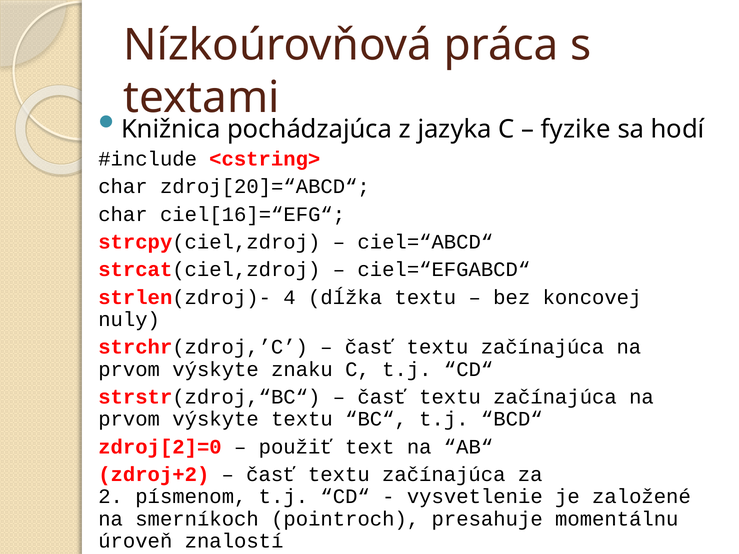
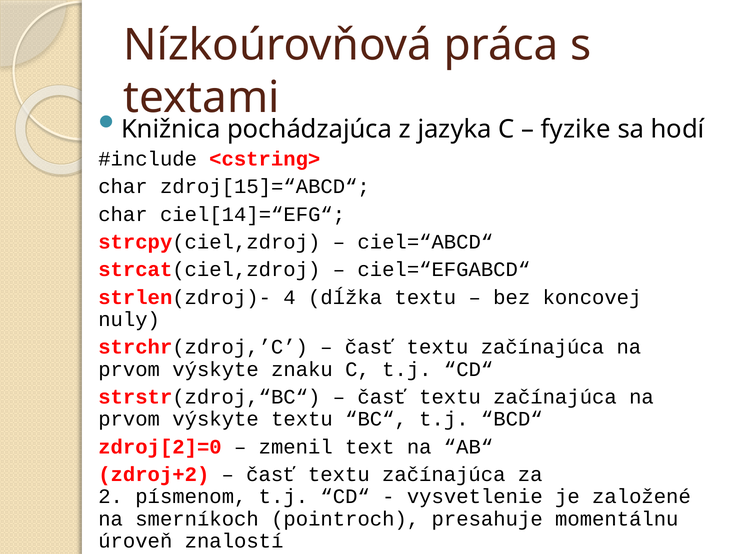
zdroj[20]=“ABCD“: zdroj[20]=“ABCD“ -> zdroj[15]=“ABCD“ (265, 187)
ciel[16]=“EFG“: ciel[16]=“EFG“ -> ciel[14]=“EFG“ (253, 214)
použiť: použiť -> zmenil (296, 447)
